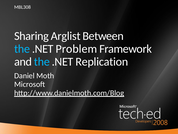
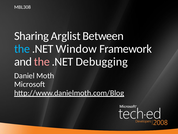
Problem: Problem -> Window (76, 49)
the colour: light blue -> pink (42, 62)
Replication: Replication -> Debugging (102, 62)
